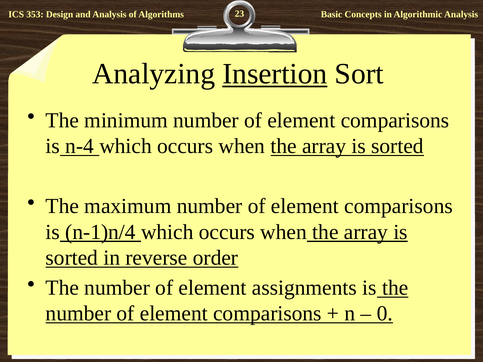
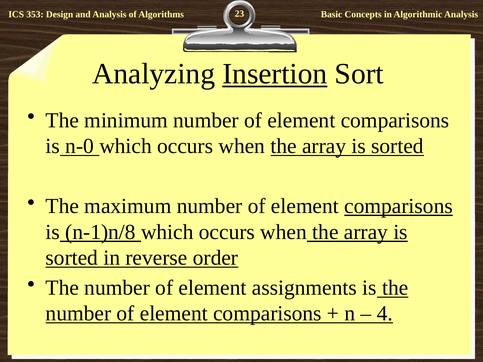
n-4: n-4 -> n-0 (80, 146)
comparisons underline: none -> present (399, 206)
n-1)n/4: n-1)n/4 -> n-1)n/8 (100, 232)
0: 0 -> 4 (385, 314)
